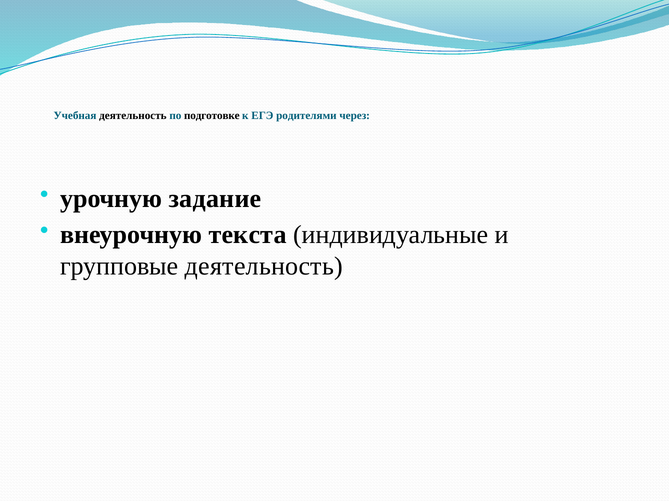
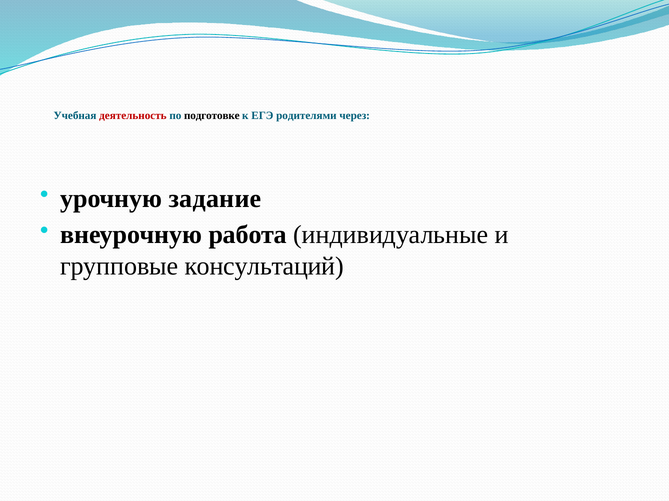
деятельность colour: black -> red (133, 116)
текста: текста -> работа (248, 235)
групповые деятельность: деятельность -> консультаций (264, 266)
